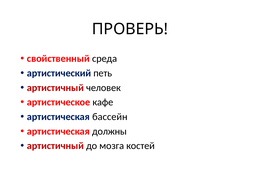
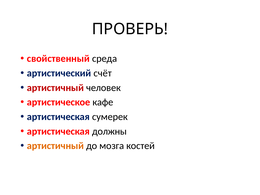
петь: петь -> счёт (103, 73)
бассейн: бассейн -> сумерек (110, 117)
артистичный colour: red -> orange (55, 146)
